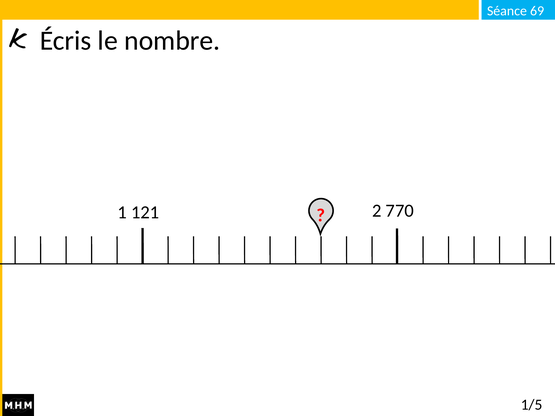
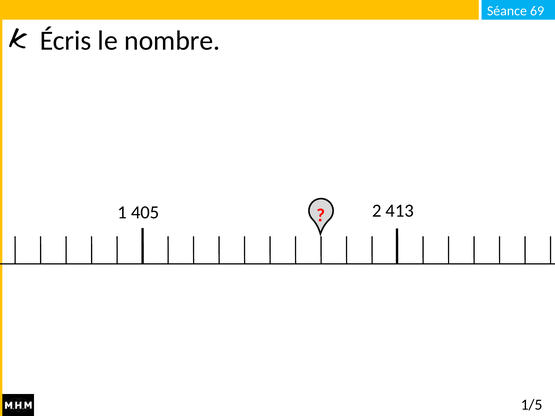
121: 121 -> 405 (145, 212)
770: 770 -> 413 (400, 211)
